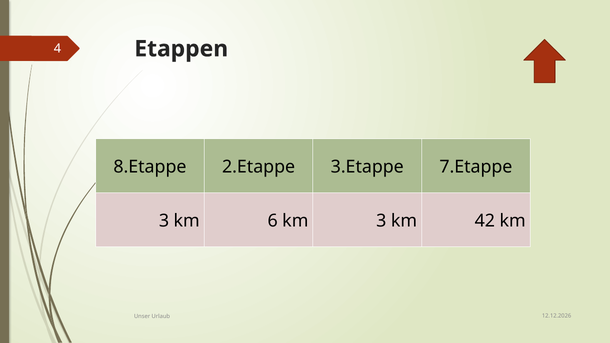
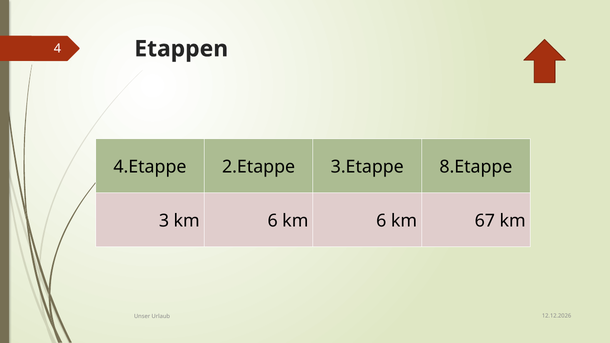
8.Etappe: 8.Etappe -> 4.Etappe (150, 167)
7.Etappe: 7.Etappe -> 8.Etappe (476, 167)
6 km 3: 3 -> 6 (381, 221)
42: 42 -> 67 (485, 221)
